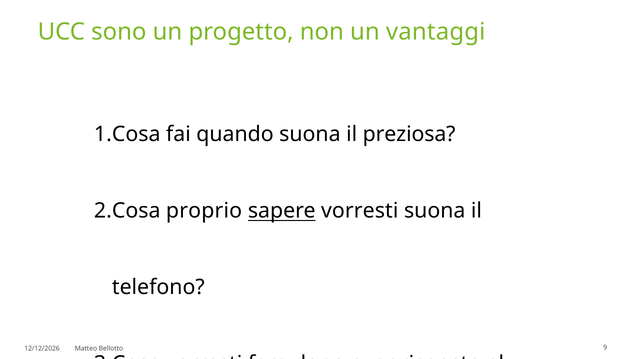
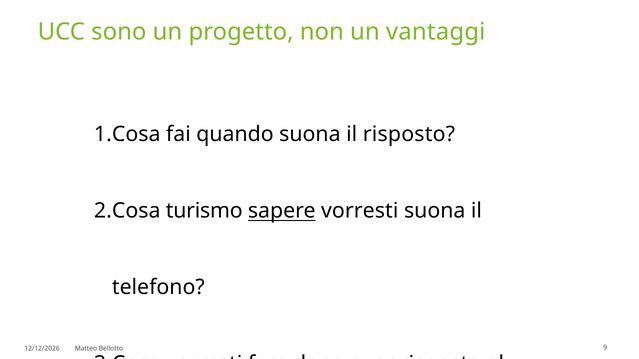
il preziosa: preziosa -> risposto (409, 134)
proprio: proprio -> turismo (204, 211)
